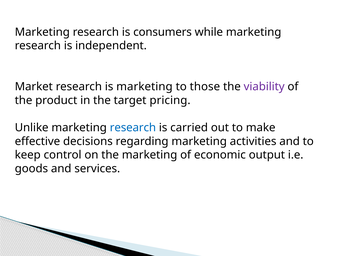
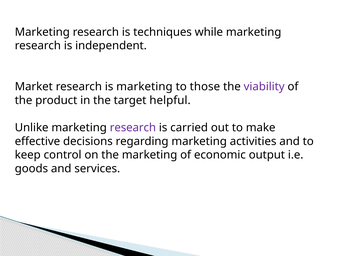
consumers: consumers -> techniques (163, 32)
pricing: pricing -> helpful (170, 101)
research colour: blue -> purple (133, 128)
